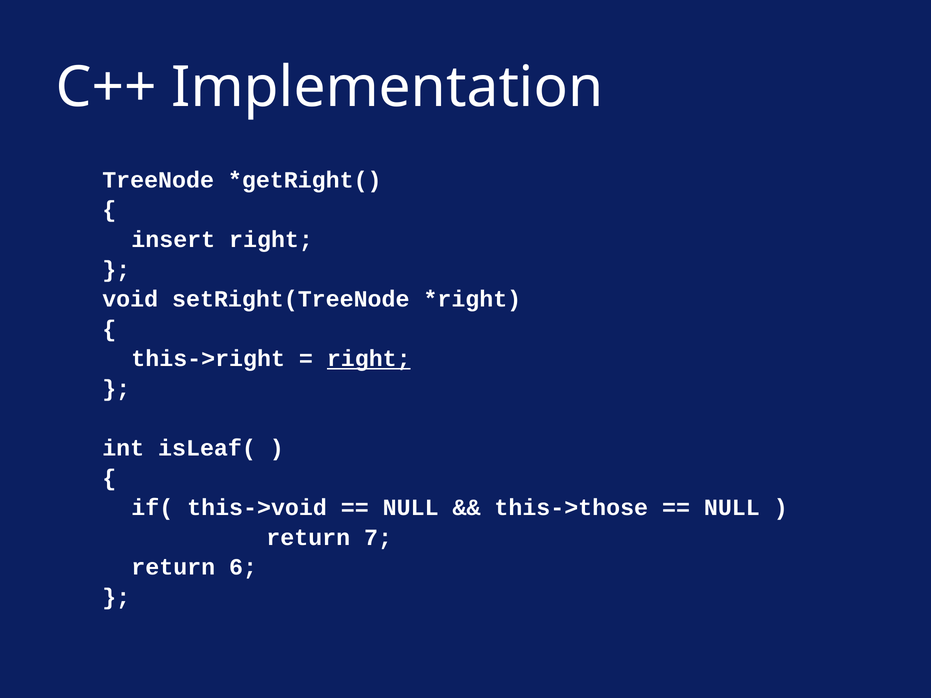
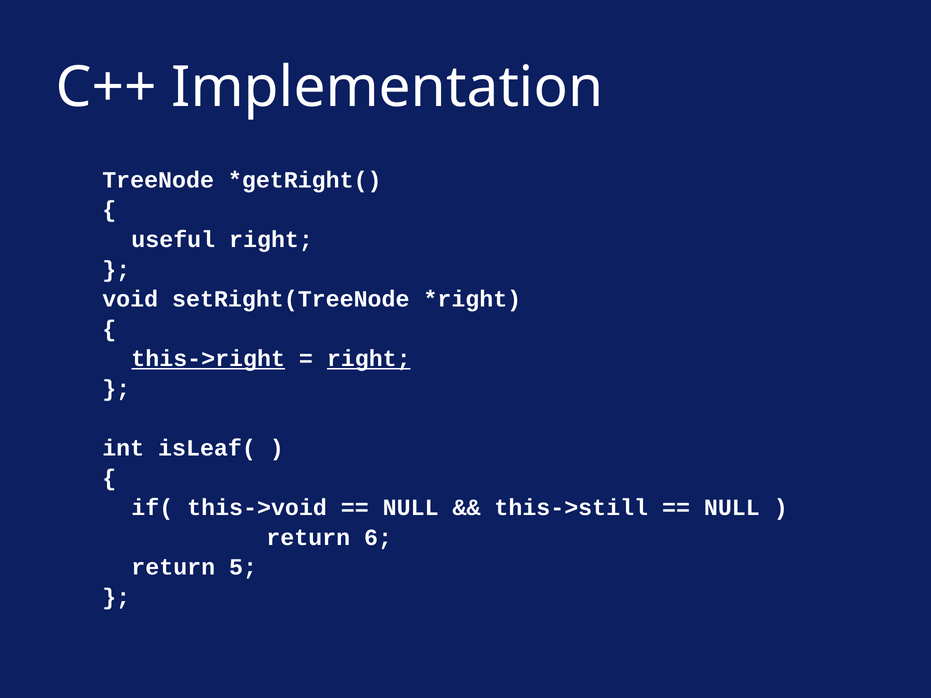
insert: insert -> useful (173, 240)
this->right underline: none -> present (208, 359)
this->those: this->those -> this->still (571, 508)
7: 7 -> 6 (378, 538)
6: 6 -> 5 (243, 567)
